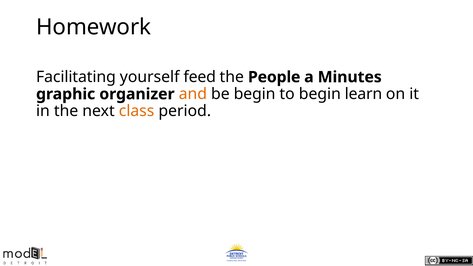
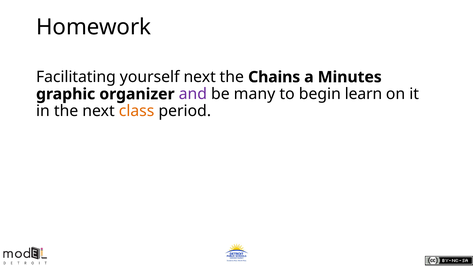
yourself feed: feed -> next (200, 77)
People: People -> Chains (274, 77)
and colour: orange -> purple (193, 94)
be begin: begin -> many (255, 94)
